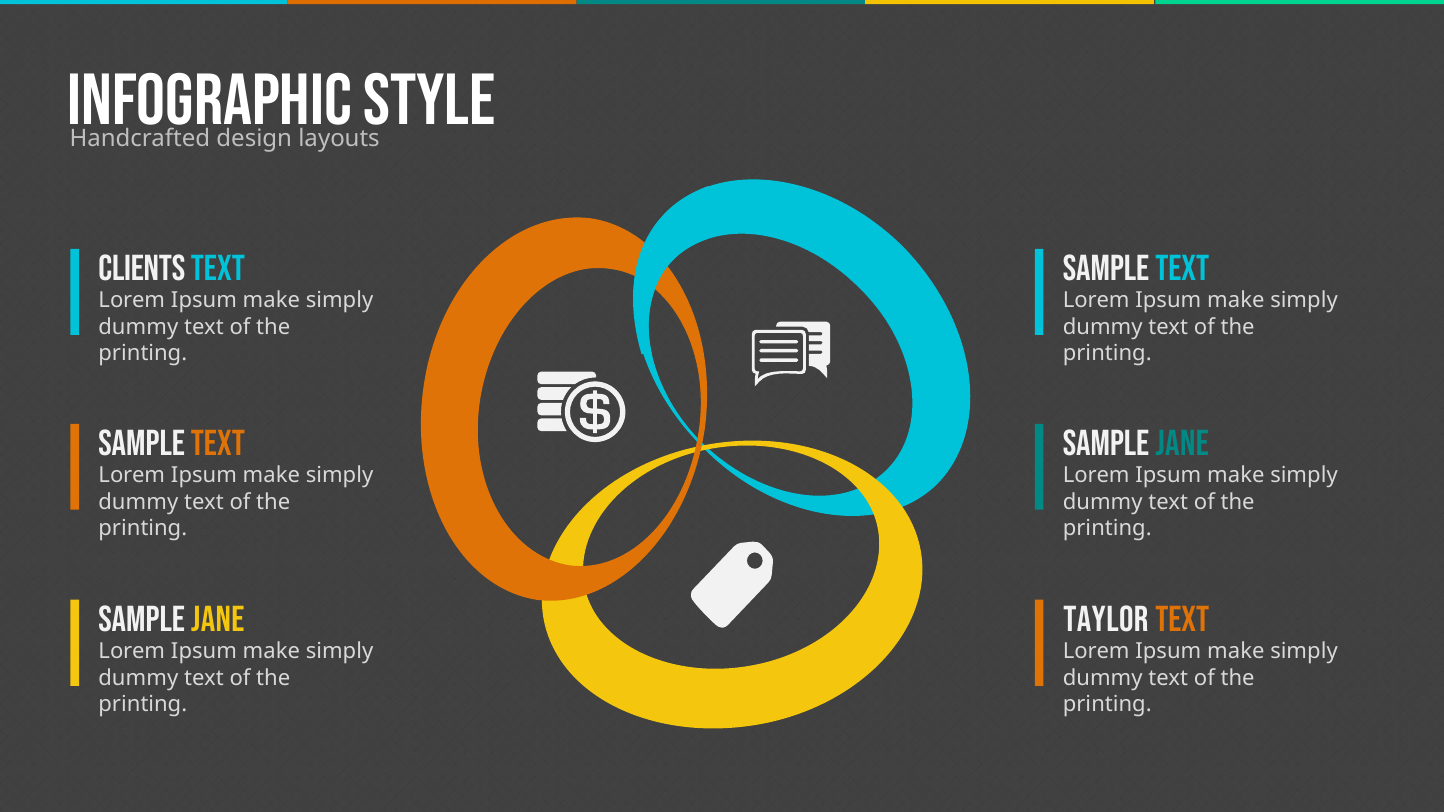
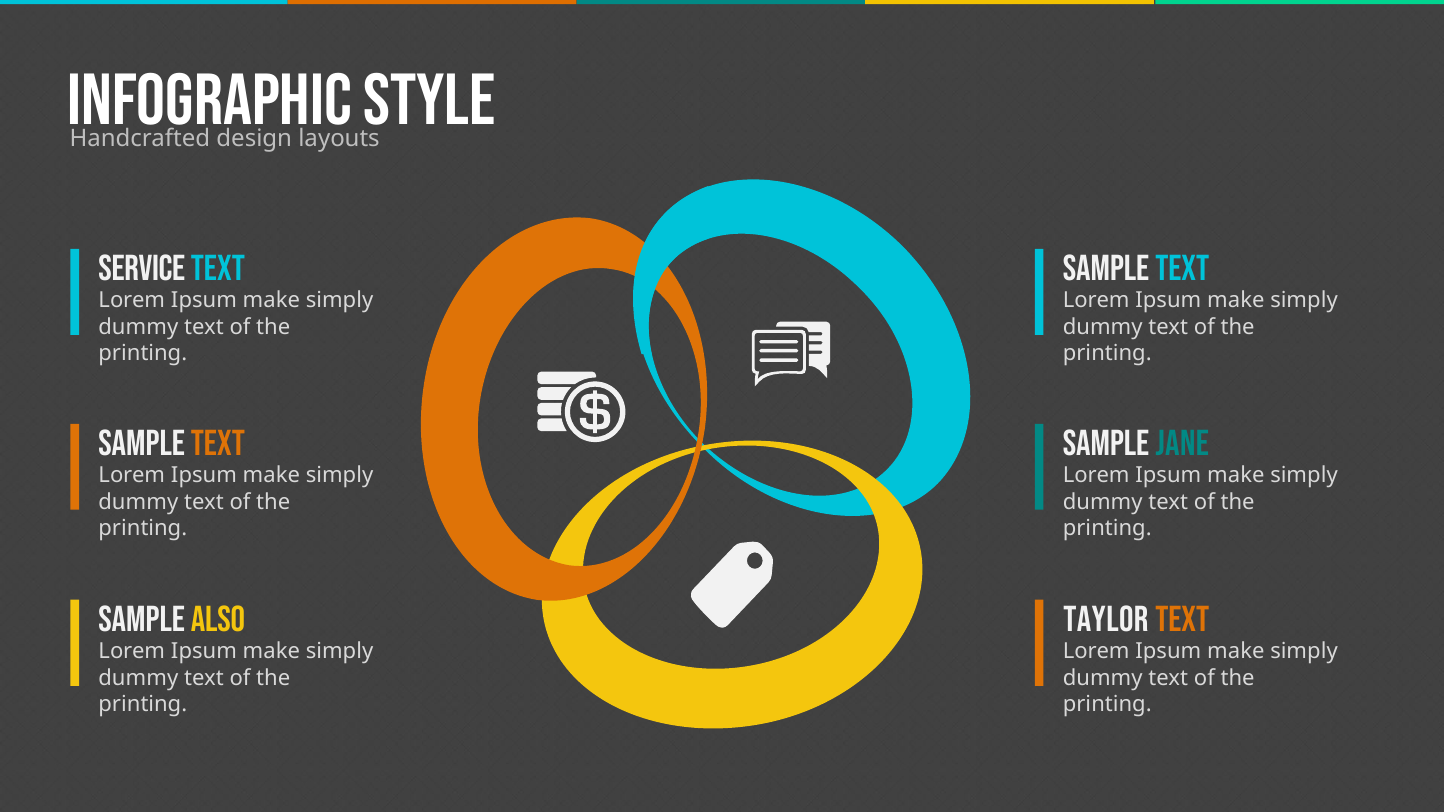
CLIENTS: CLIENTS -> SERVICE (142, 269)
JANE: JANE -> ALSO (218, 620)
